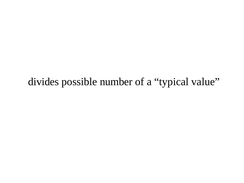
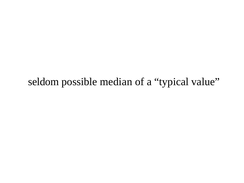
divides: divides -> seldom (44, 82)
number: number -> median (116, 82)
